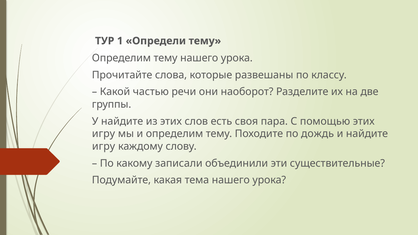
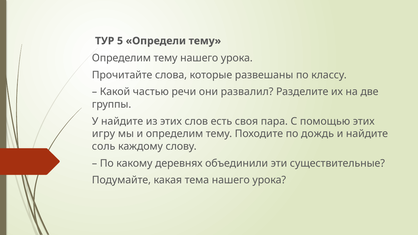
1: 1 -> 5 (120, 41)
наоборот: наоборот -> развалил (247, 92)
игру: игру -> соль (104, 146)
записали: записали -> деревнях (179, 163)
